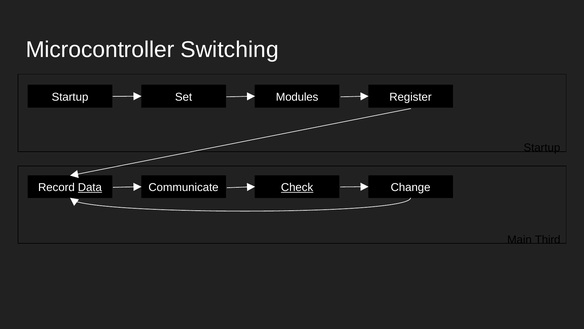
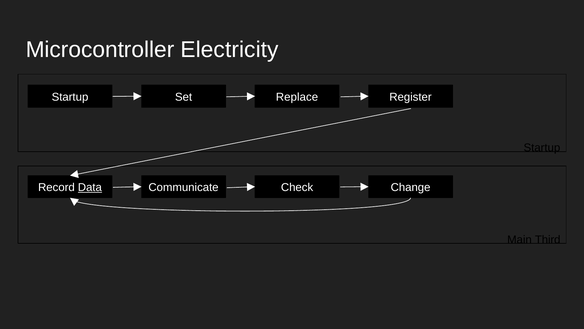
Switching: Switching -> Electricity (230, 49)
Modules: Modules -> Replace (297, 97)
Check underline: present -> none (297, 187)
